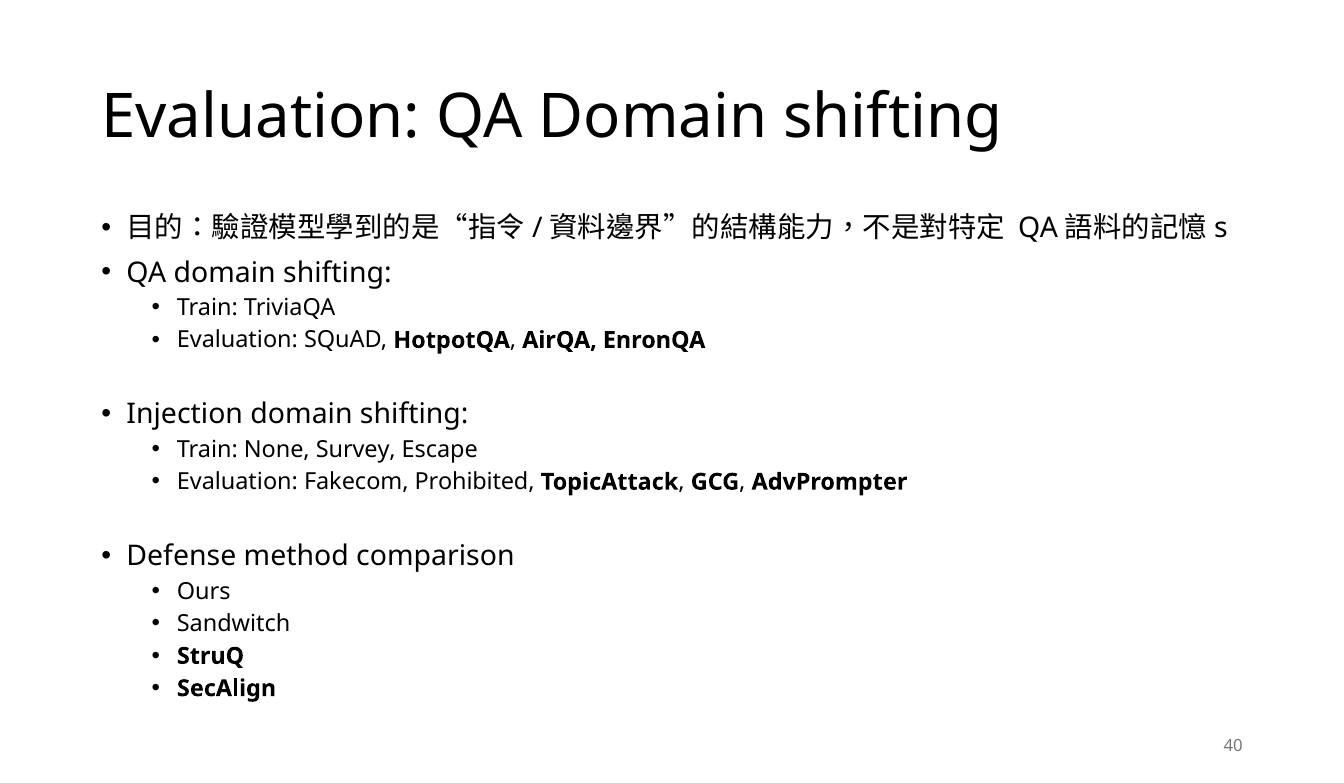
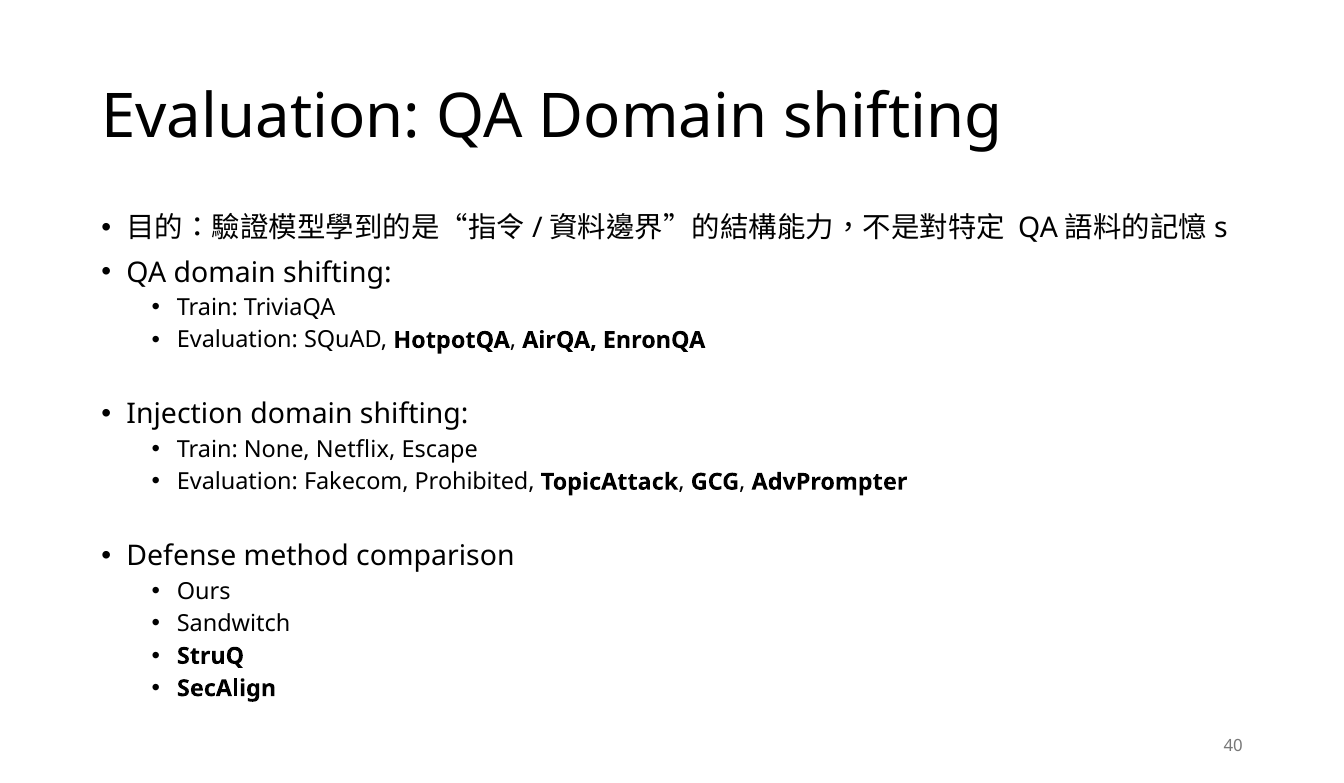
Survey: Survey -> Netflix (356, 450)
